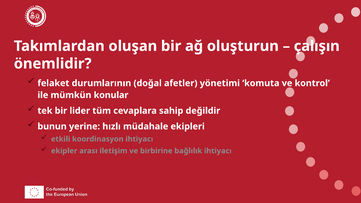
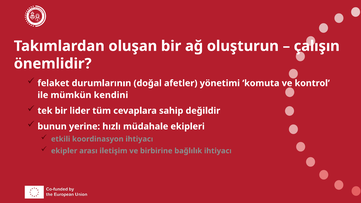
konular: konular -> kendini (111, 95)
